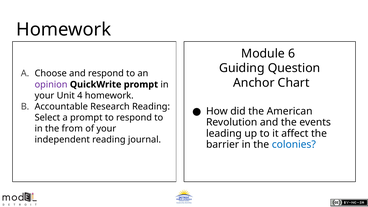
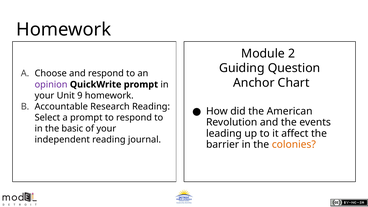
6: 6 -> 2 (292, 53)
4: 4 -> 9 (80, 96)
from: from -> basic (72, 129)
colonies colour: blue -> orange (294, 144)
